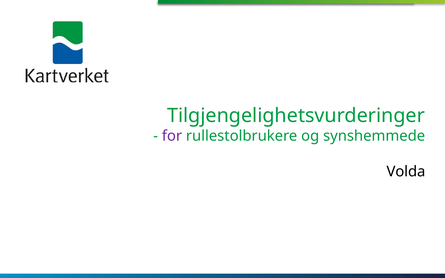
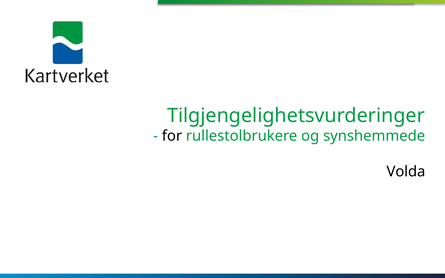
for colour: purple -> black (172, 136)
